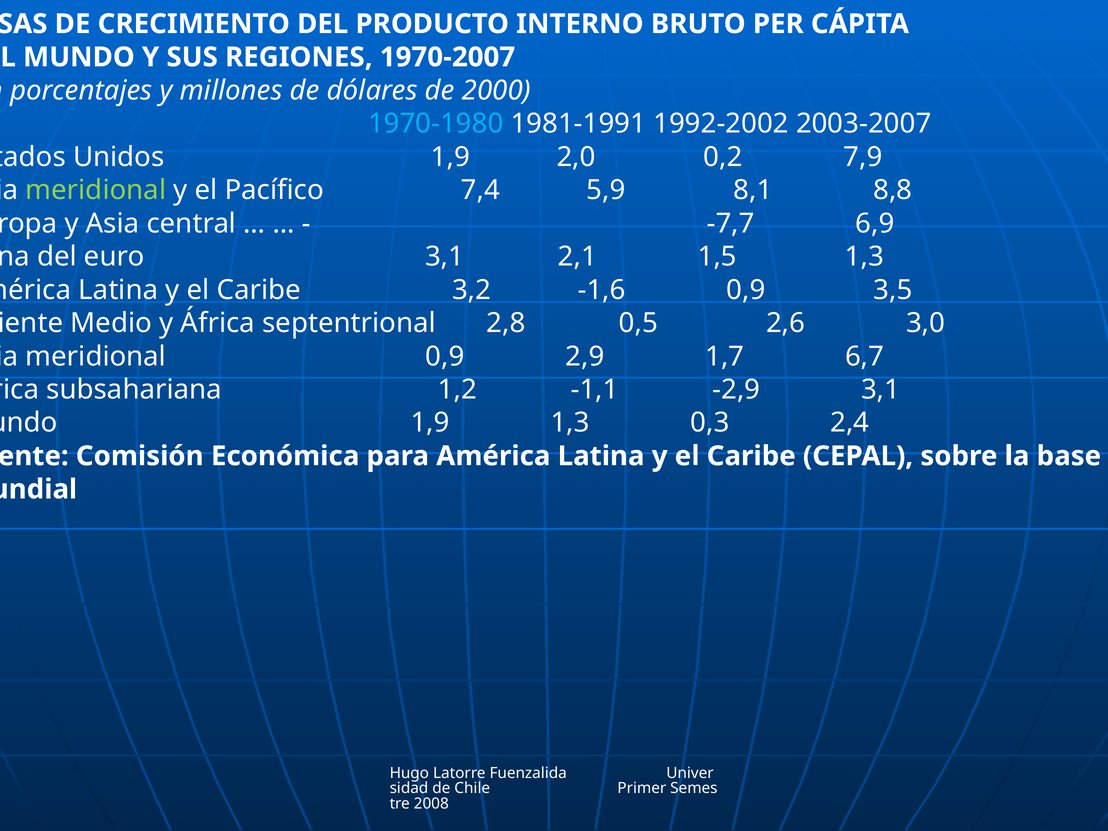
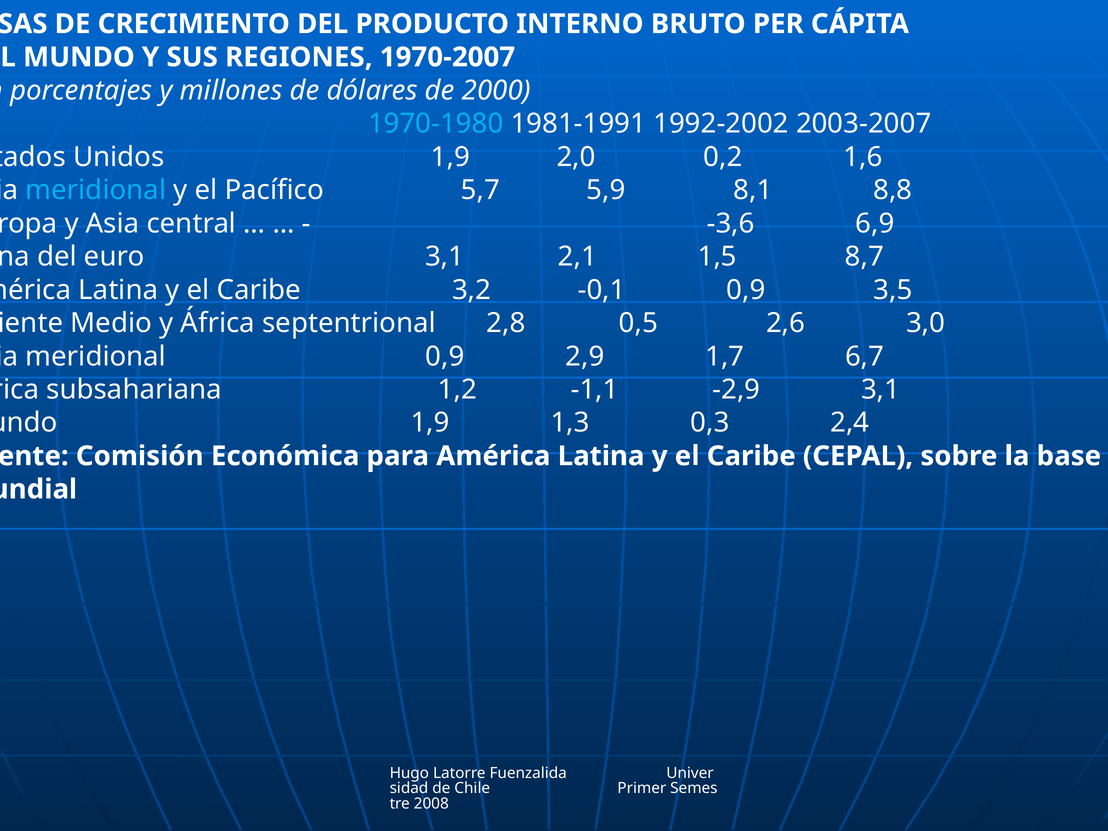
7,9: 7,9 -> 1,6 (863, 157)
meridional colour: light green -> light blue (96, 190)
7,4: 7,4 -> 5,7 (480, 190)
-7,7: -7,7 -> -3,6 (731, 223)
1,5 1,3: 1,3 -> 8,7 (864, 257)
-1,6: -1,6 -> -0,1 (602, 290)
